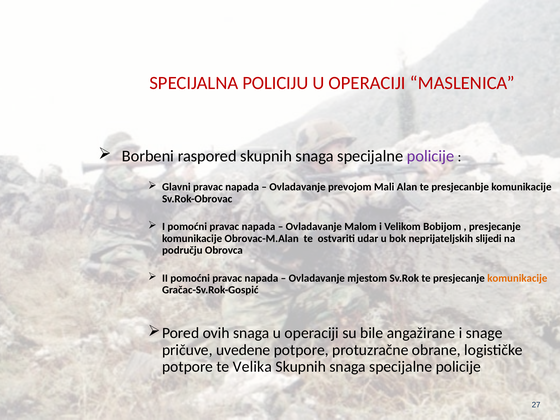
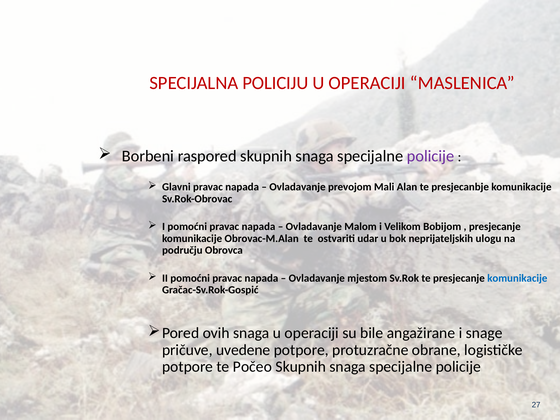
slijedi: slijedi -> ulogu (489, 238)
komunikacije colour: orange -> blue (517, 278)
Velika: Velika -> Počeo (252, 367)
